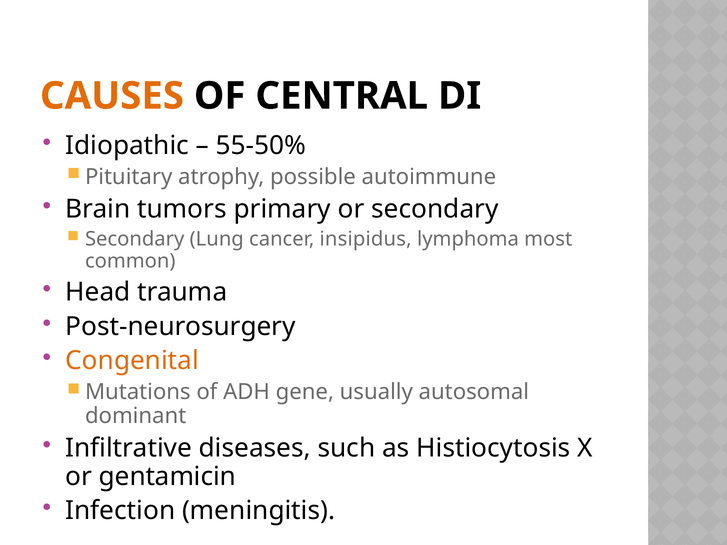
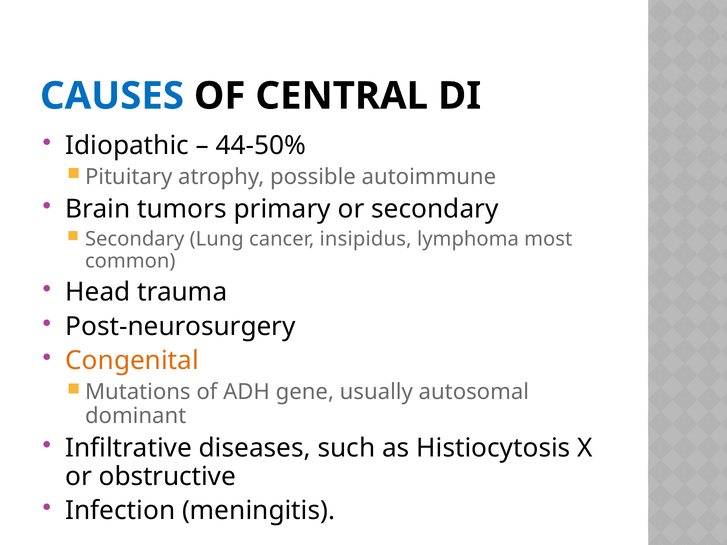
CAUSES colour: orange -> blue (112, 96)
55-50%: 55-50% -> 44-50% (261, 146)
gentamicin: gentamicin -> obstructive (167, 477)
